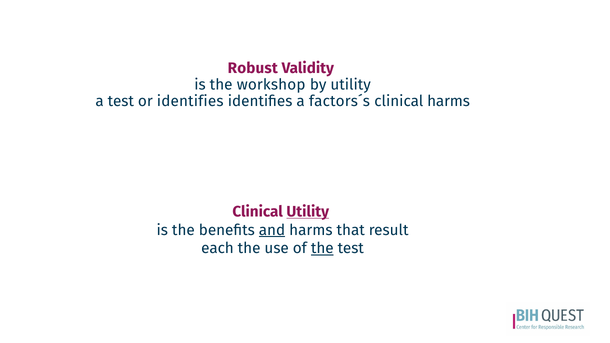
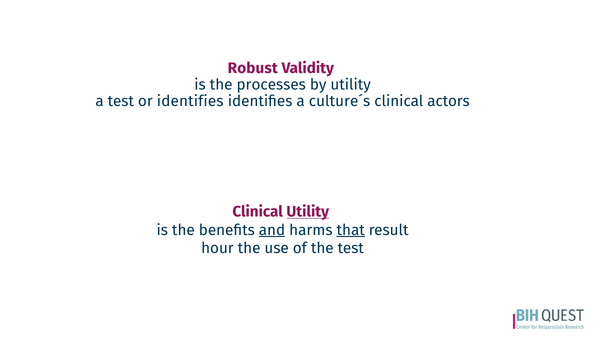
workshop: workshop -> processes (271, 85)
factors´s: factors´s -> culture´s (339, 101)
clinical harms: harms -> actors (449, 101)
that underline: none -> present (351, 230)
each: each -> hour (217, 248)
the underline: present -> none (322, 248)
